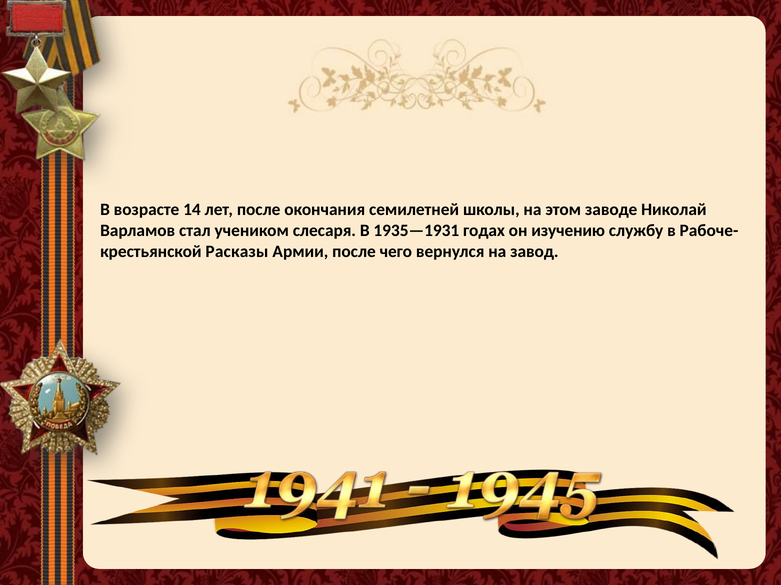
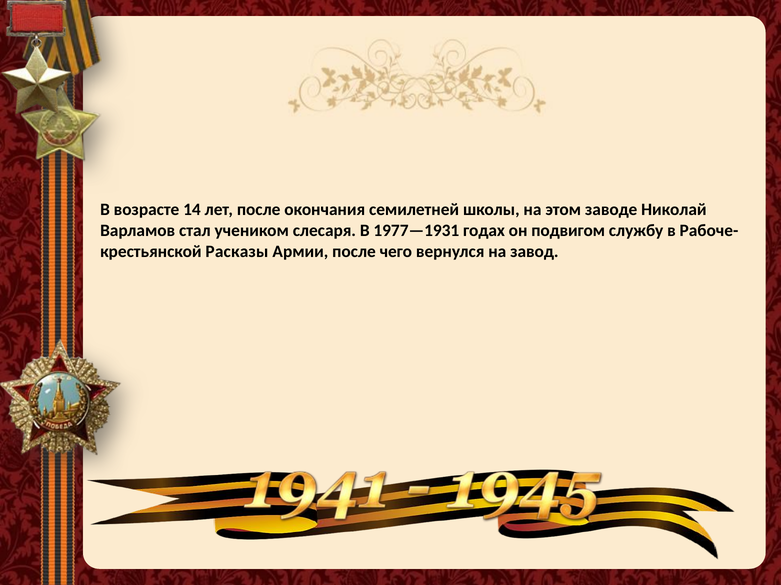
1935—1931: 1935—1931 -> 1977—1931 (416, 231)
изучению: изучению -> подвигом (568, 231)
